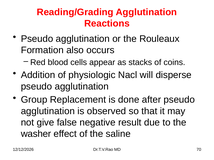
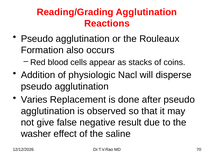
Group: Group -> Varies (34, 100)
